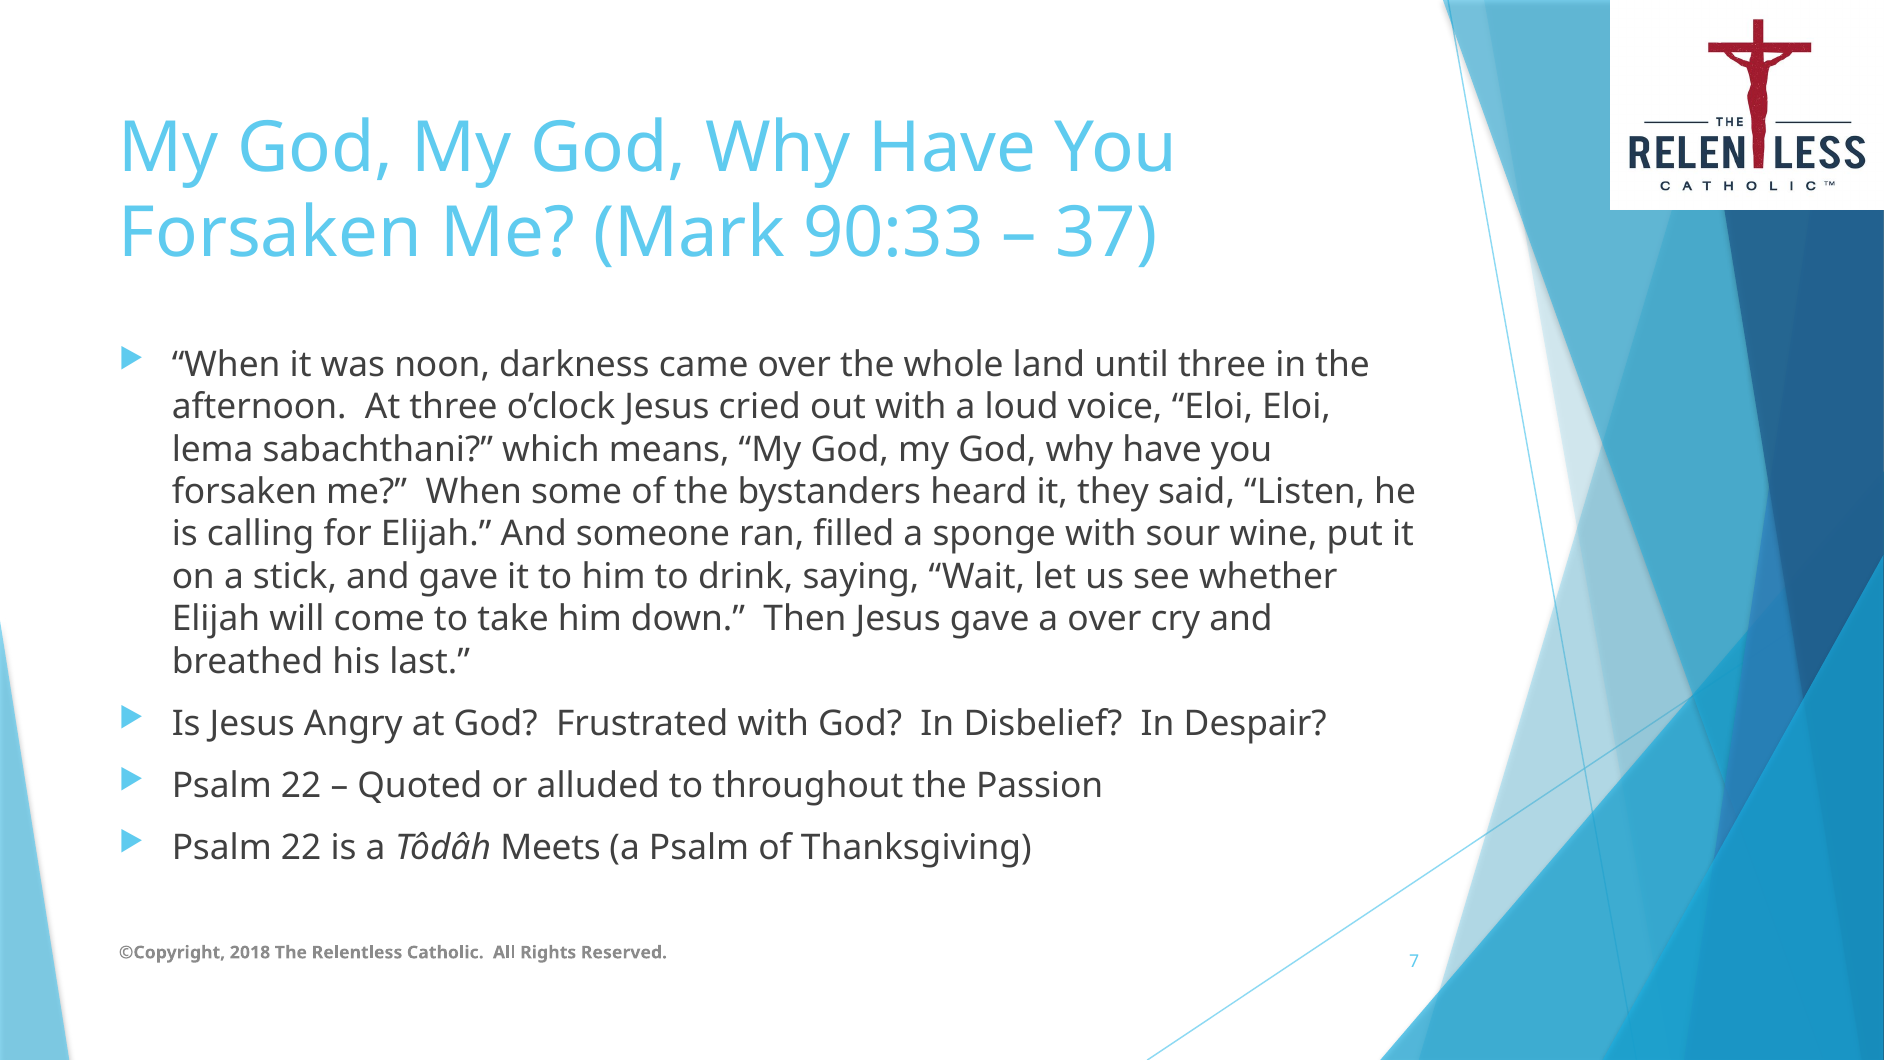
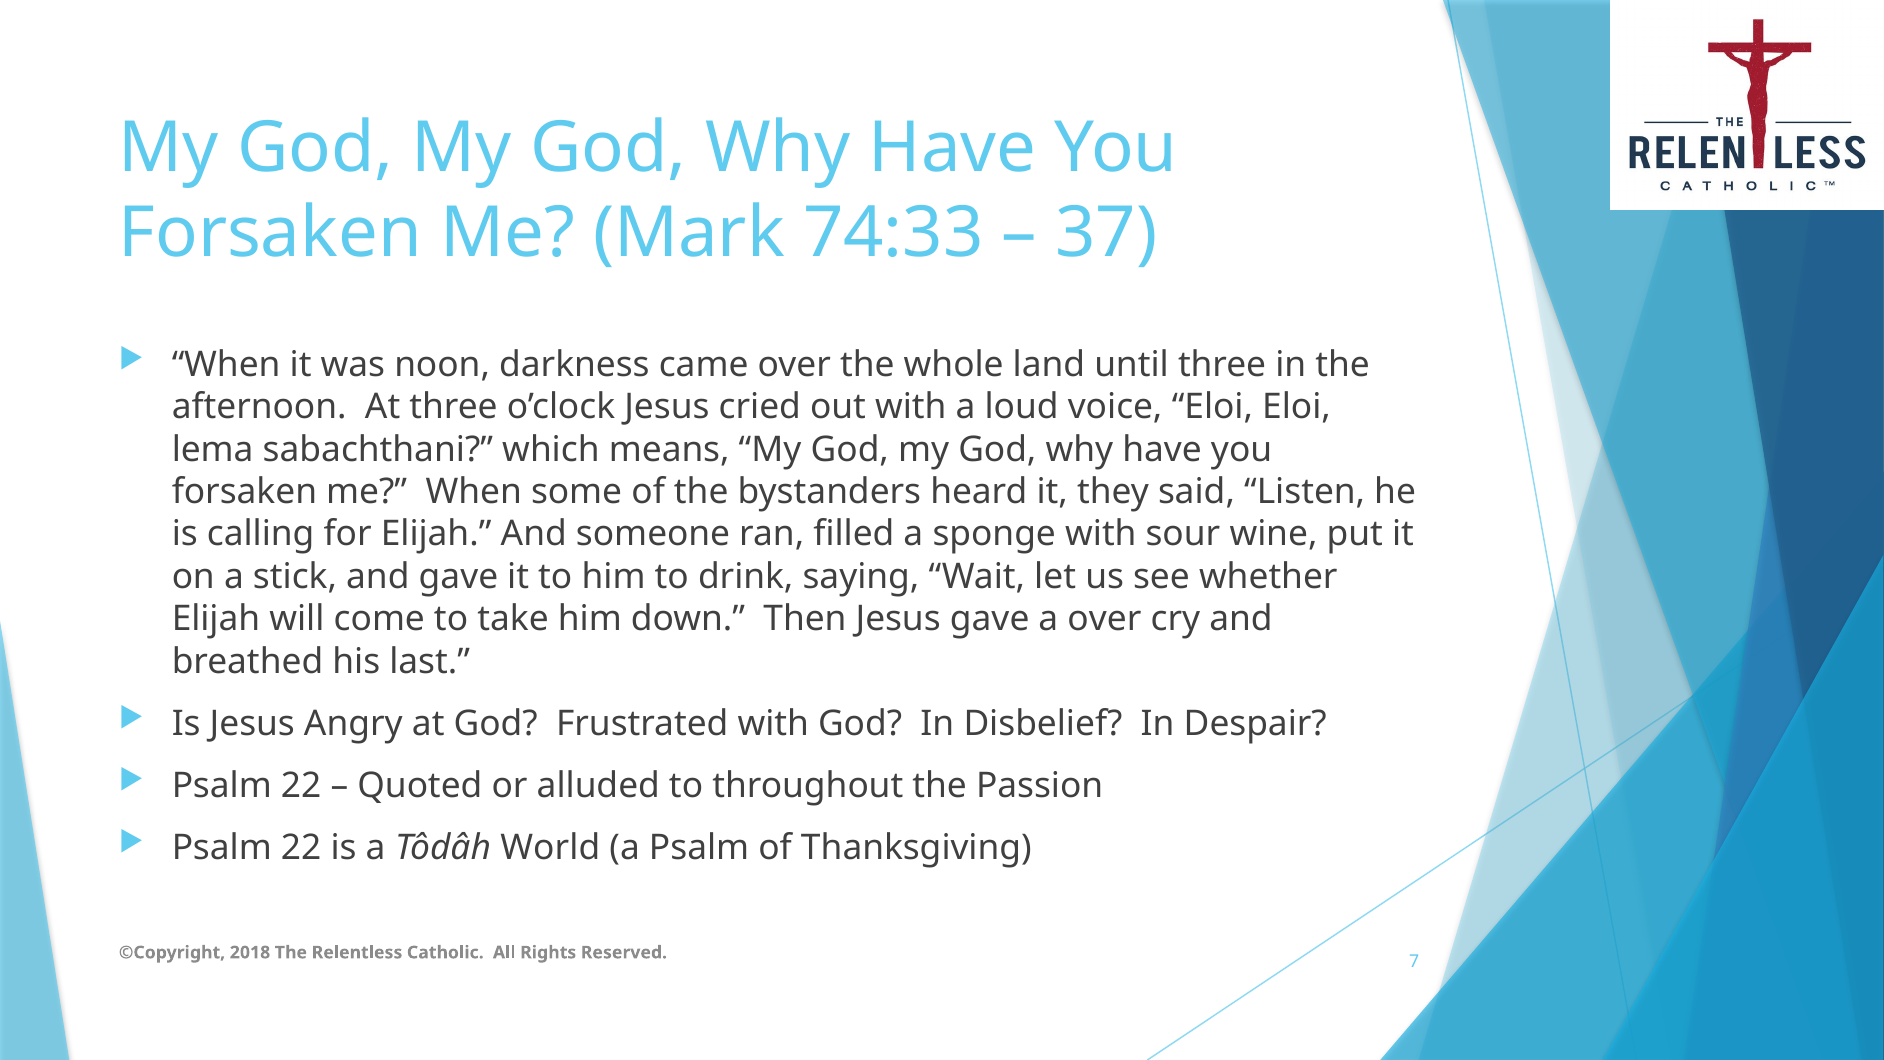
90:33: 90:33 -> 74:33 (893, 233)
Meets: Meets -> World (550, 847)
